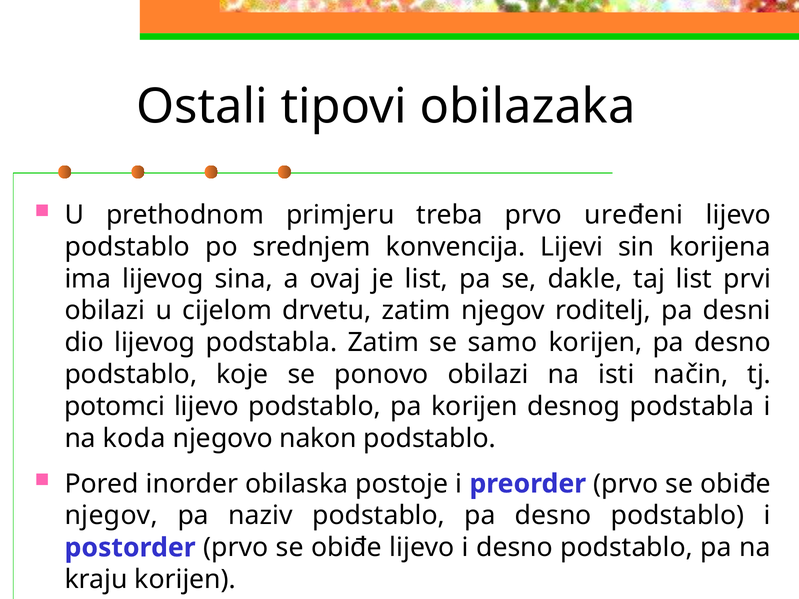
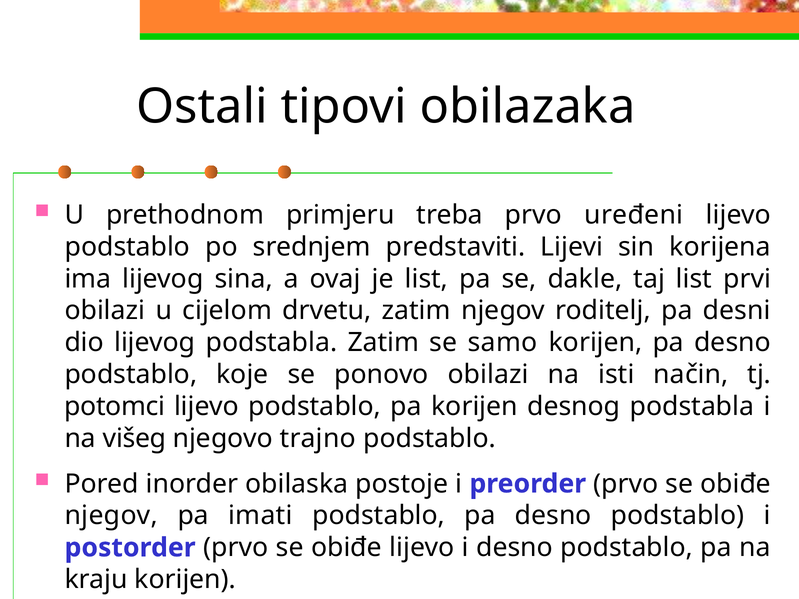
konvencija: konvencija -> predstaviti (456, 247)
koda: koda -> višeg (134, 439)
nakon: nakon -> trajno (318, 439)
naziv: naziv -> imati (260, 516)
